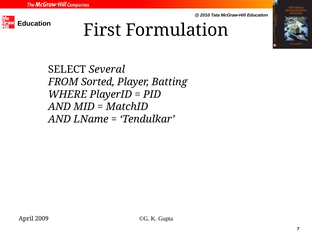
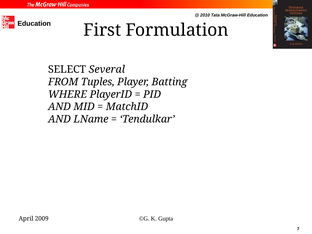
Sorted: Sorted -> Tuples (98, 82)
